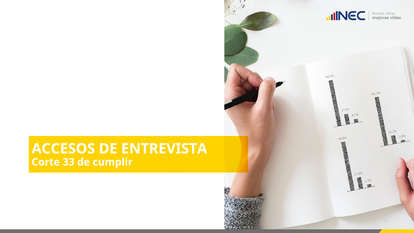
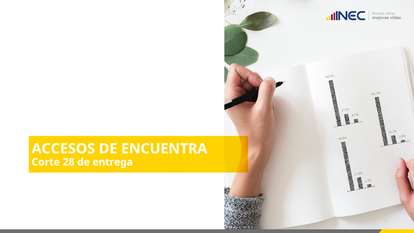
ENTREVISTA: ENTREVISTA -> ENCUENTRA (164, 149)
33: 33 -> 28 (69, 162)
cumplir: cumplir -> entrega (113, 162)
